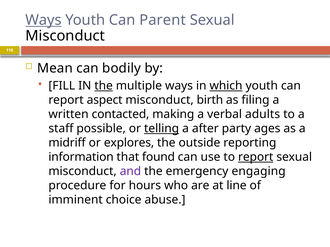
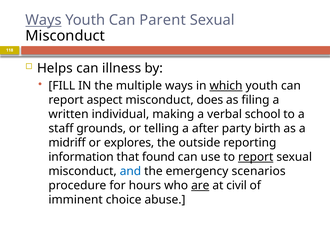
Mean: Mean -> Helps (55, 68)
bodily: bodily -> illness (122, 68)
the underline: present -> none (104, 86)
birth: birth -> does (210, 100)
contacted: contacted -> individual (120, 114)
adults: adults -> school (263, 114)
possible: possible -> grounds (101, 129)
telling underline: present -> none (162, 129)
ages: ages -> birth (267, 129)
and colour: purple -> blue (130, 172)
engaging: engaging -> scenarios (259, 172)
are underline: none -> present (200, 186)
line: line -> civil (237, 186)
